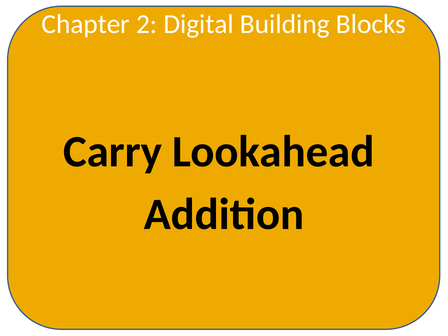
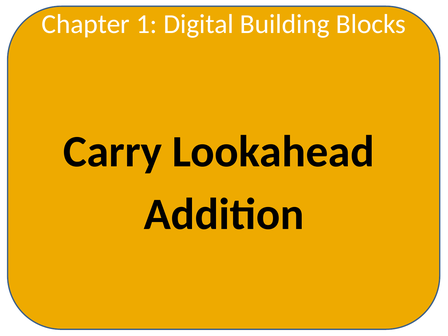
2: 2 -> 1 (147, 24)
